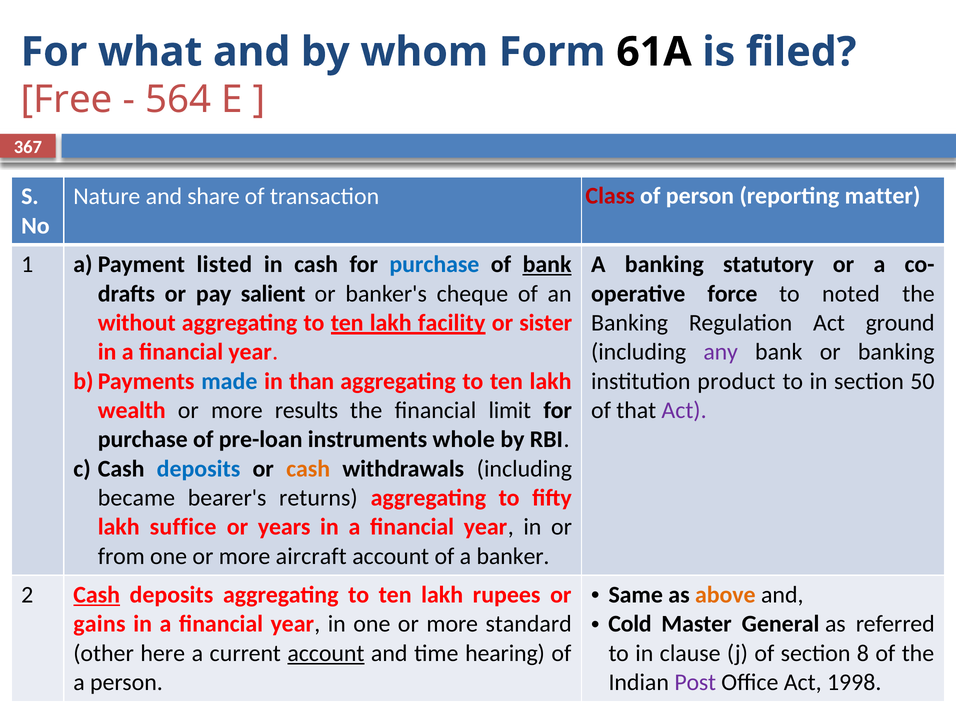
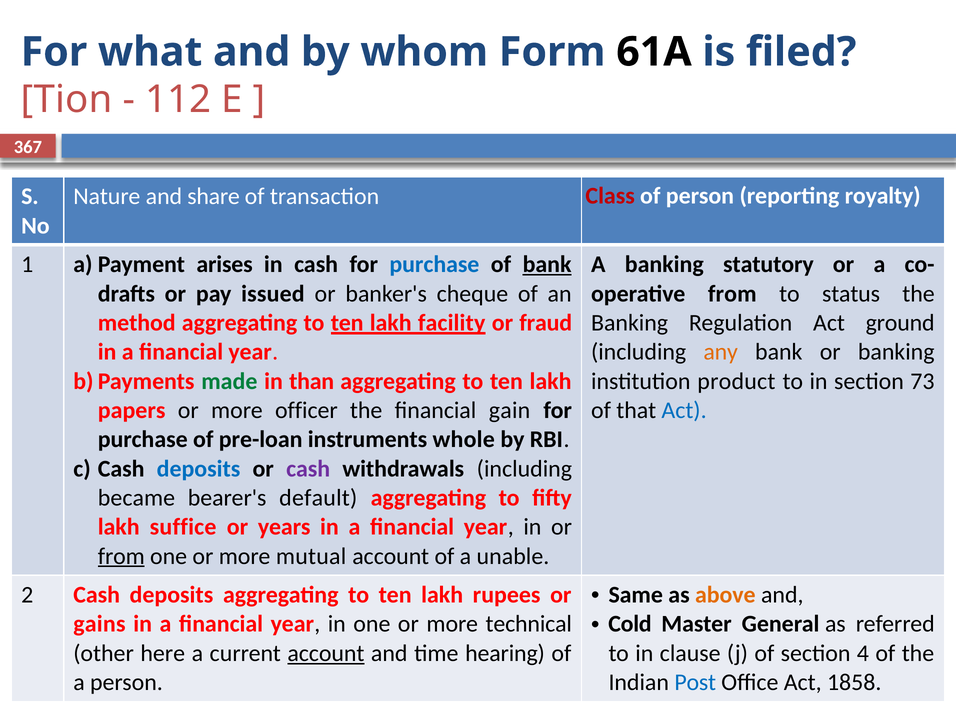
Free: Free -> Tion (67, 100)
564: 564 -> 112 (178, 100)
matter: matter -> royalty (883, 196)
listed: listed -> arises (225, 264)
salient: salient -> issued (273, 294)
force: force -> from (732, 294)
noted: noted -> status (851, 294)
without: without -> method (137, 323)
sister: sister -> fraud (546, 323)
any colour: purple -> orange (721, 352)
made colour: blue -> green (229, 381)
50: 50 -> 73 (922, 381)
wealth: wealth -> papers (132, 410)
results: results -> officer (306, 410)
limit: limit -> gain (510, 410)
Act colour: purple -> blue (684, 410)
cash colour: orange -> purple (308, 469)
returns: returns -> default (318, 498)
from underline: none -> present (121, 556)
aircraft: aircraft -> mutual (311, 556)
banker: banker -> unable (513, 556)
Cash underline: present -> none (97, 595)
standard: standard -> technical (529, 624)
8: 8 -> 4 (863, 653)
Post colour: purple -> blue (695, 682)
1998: 1998 -> 1858 (854, 682)
